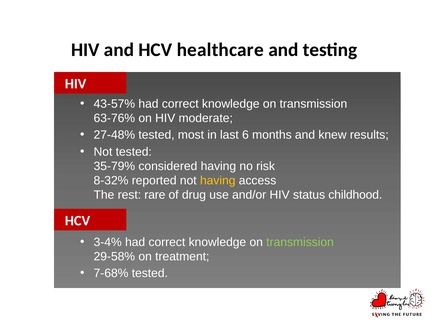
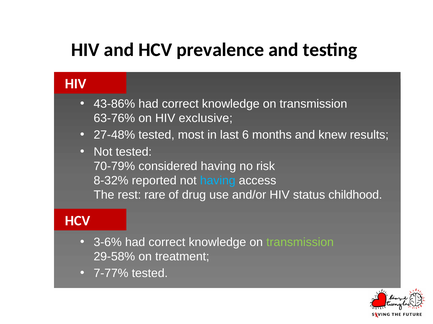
healthcare: healthcare -> prevalence (220, 50)
43-57%: 43-57% -> 43-86% (114, 104)
moderate: moderate -> exclusive (206, 118)
35-79%: 35-79% -> 70-79% (114, 167)
having colour: yellow -> light blue (218, 181)
3-4%: 3-4% -> 3-6% (108, 243)
7-68%: 7-68% -> 7-77% (111, 274)
